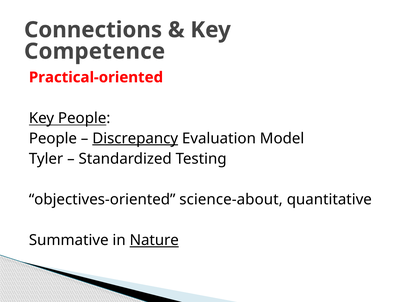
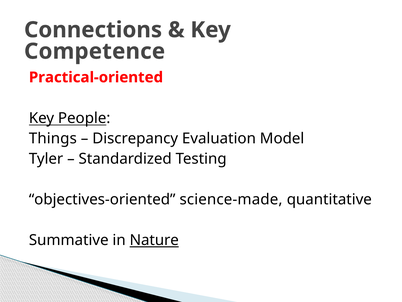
People: People -> Things (53, 138)
Discrepancy underline: present -> none (135, 138)
science-about: science-about -> science-made (231, 199)
